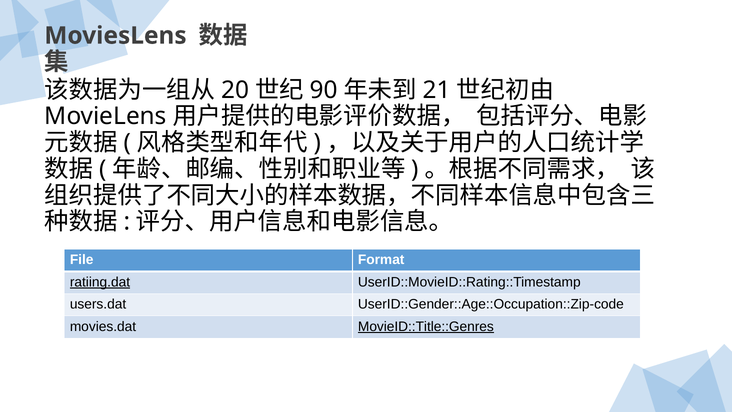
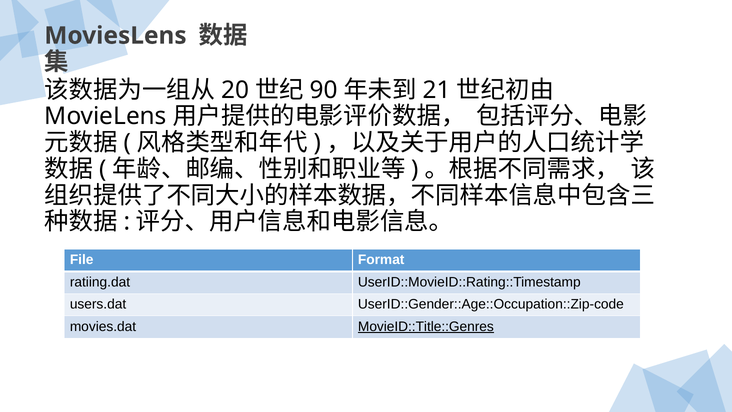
ratiing.dat underline: present -> none (100, 282)
